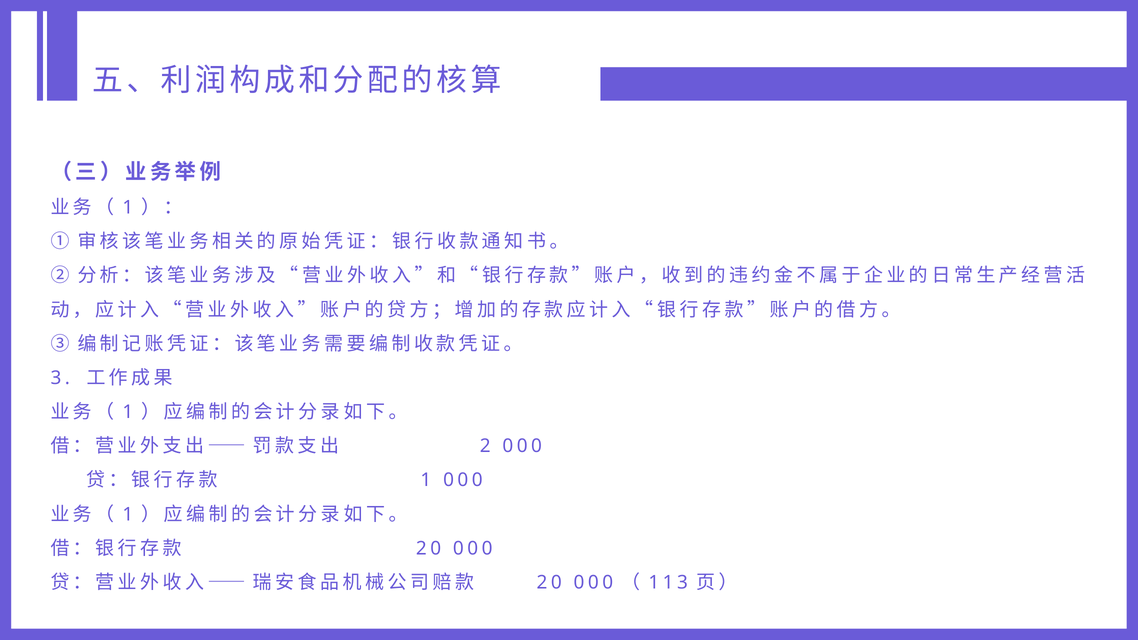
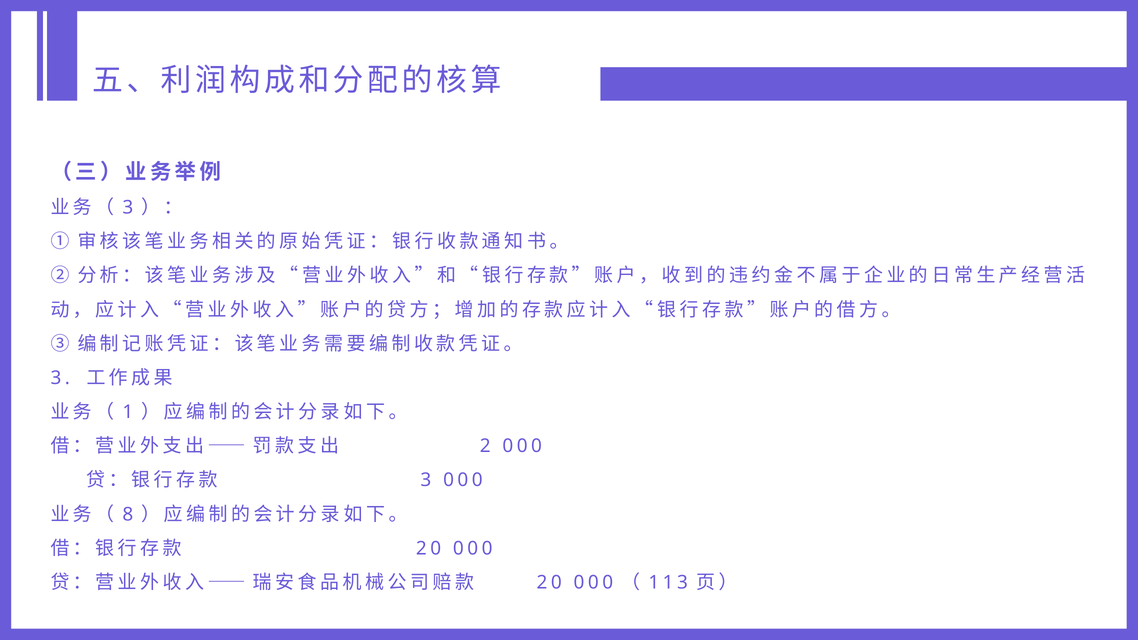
1: 1 -> 3 (128, 208)
1: 1 -> 3 (426, 480)
1: 1 -> 8 (128, 514)
